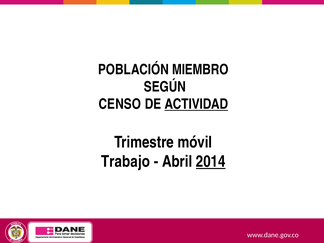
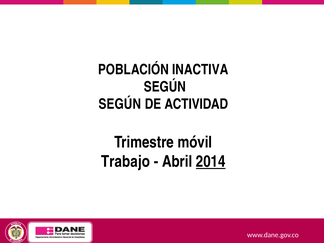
MIEMBRO: MIEMBRO -> INACTIVA (200, 70)
CENSO: CENSO -> SEGÚN (120, 104)
ACTIVIDAD underline: present -> none (196, 104)
